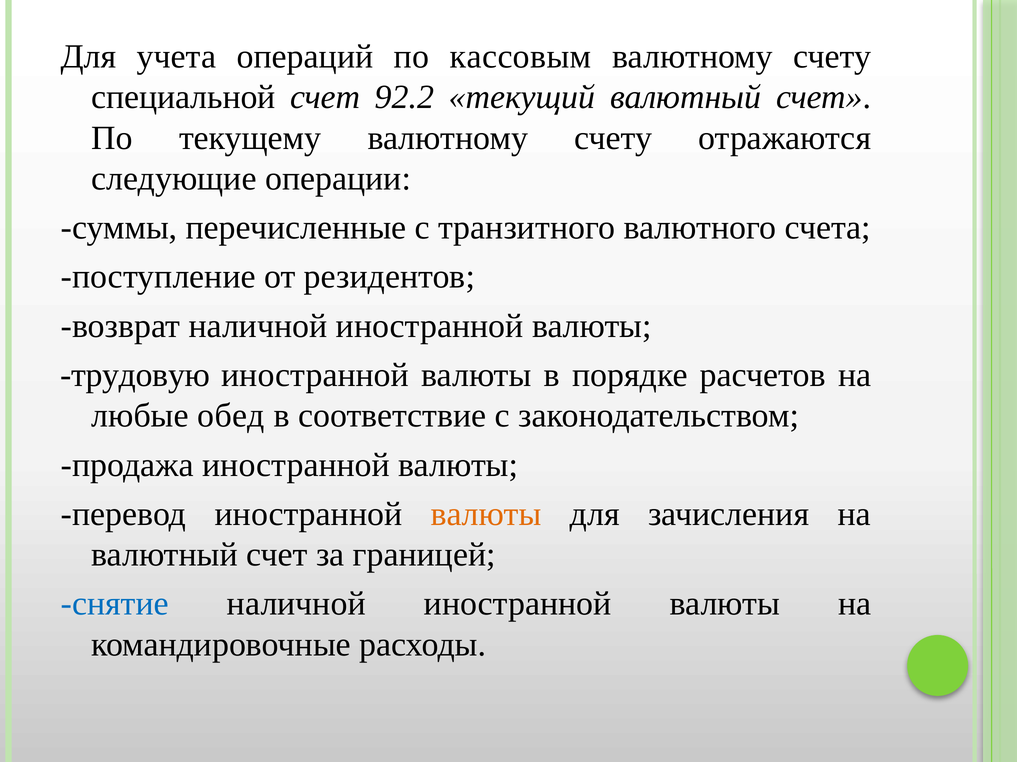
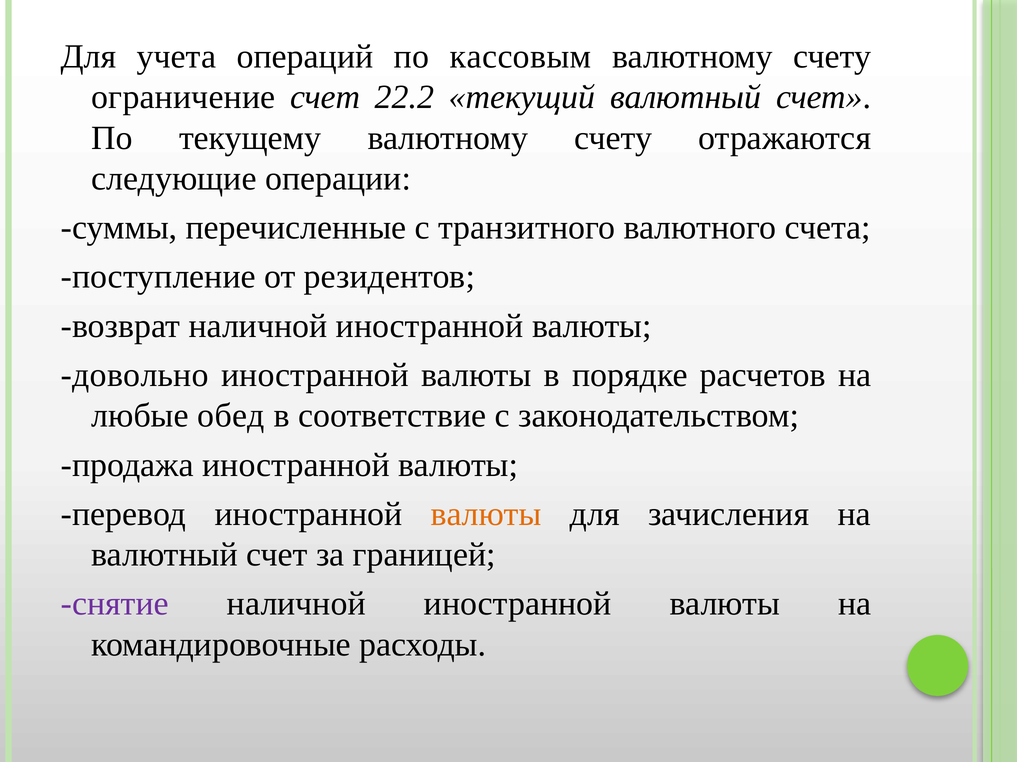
специальной: специальной -> ограничение (183, 97)
92.2: 92.2 -> 22.2 (404, 97)
трудовую: трудовую -> довольно (135, 375)
снятие colour: blue -> purple (115, 604)
